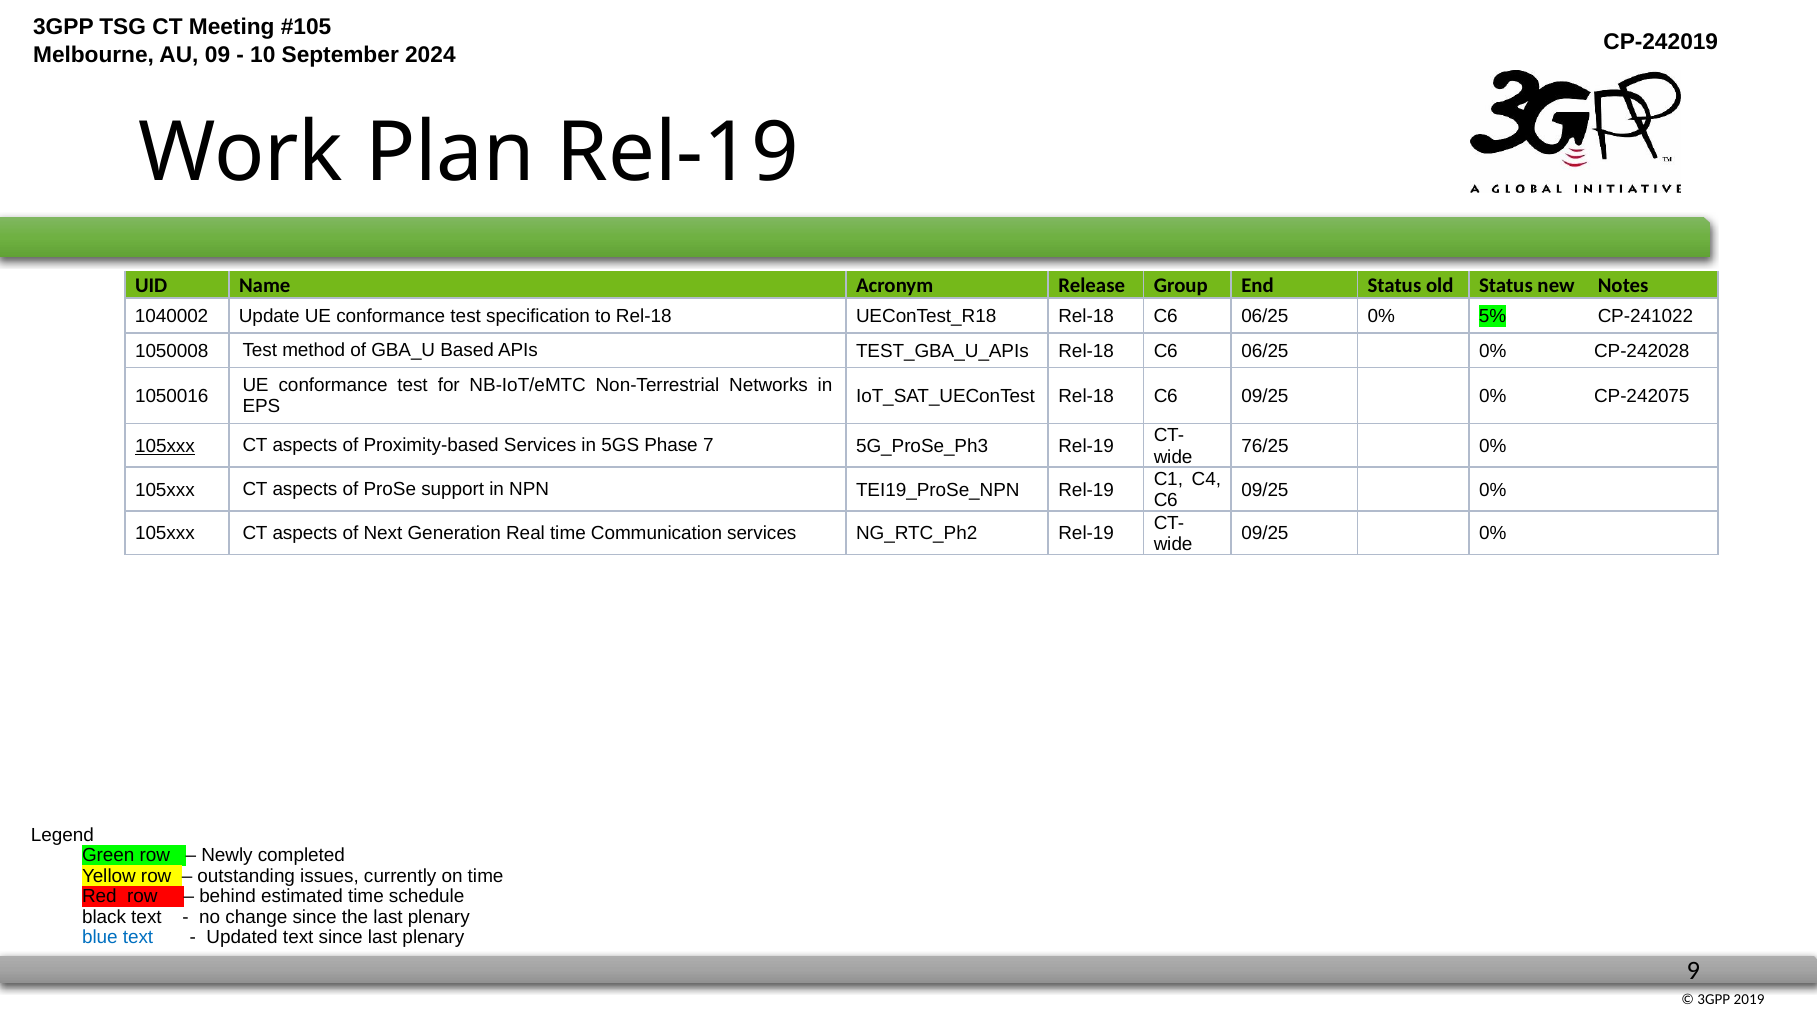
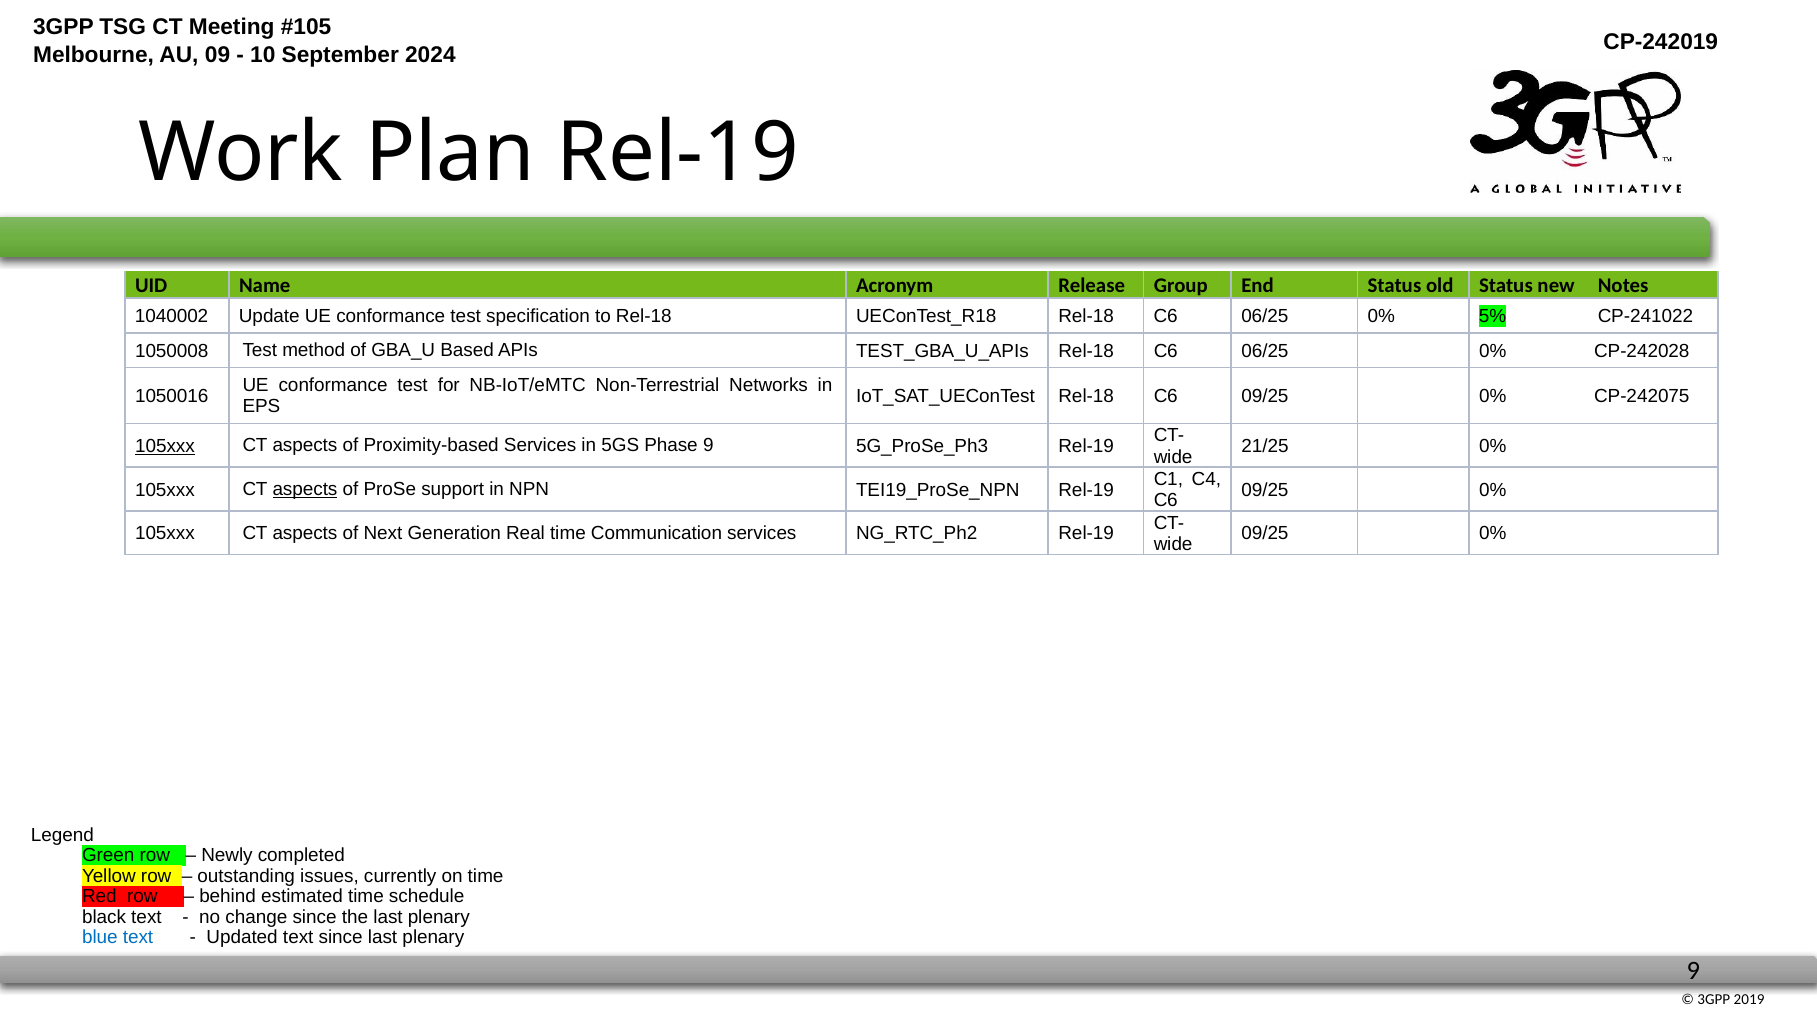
Phase 7: 7 -> 9 (708, 446)
76/25: 76/25 -> 21/25 (1265, 446)
aspects underline: none -> present (305, 489)
